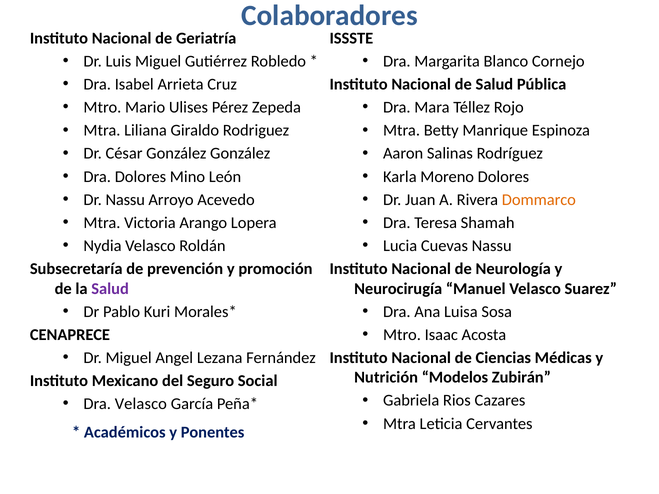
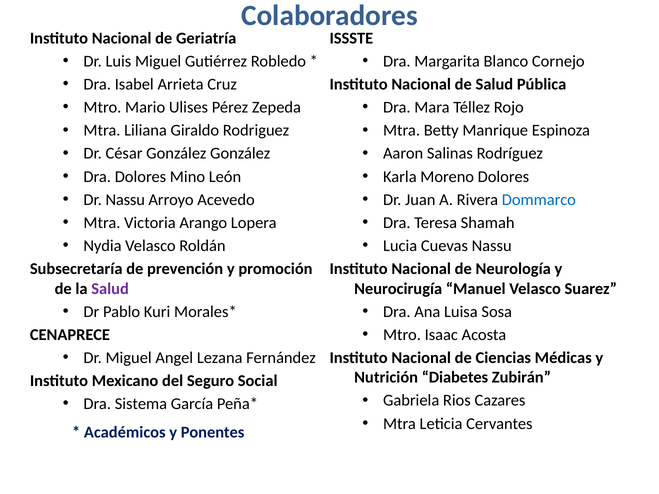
Dommarco colour: orange -> blue (539, 200)
Modelos: Modelos -> Diabetes (455, 378)
Dra Velasco: Velasco -> Sistema (141, 404)
